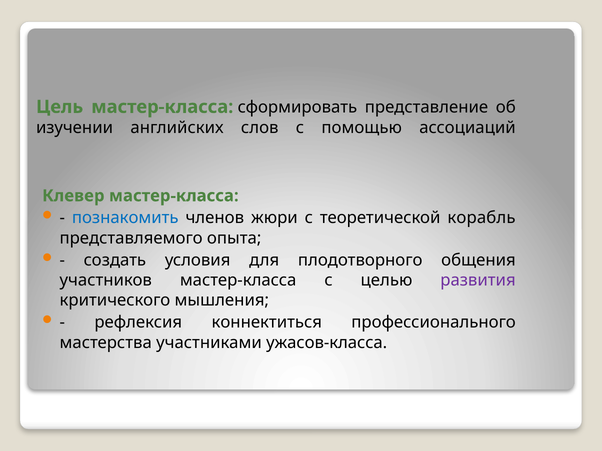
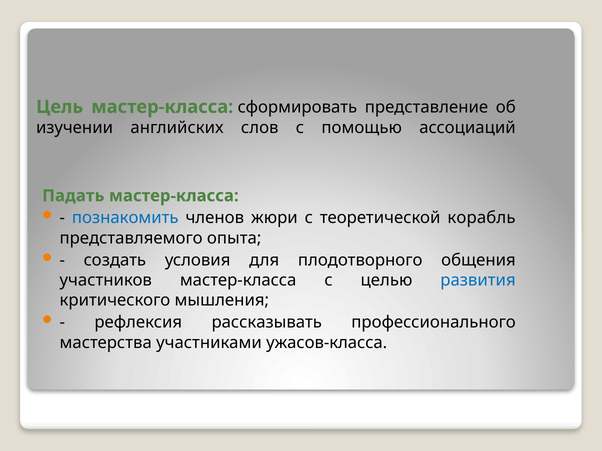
Клевер: Клевер -> Падать (73, 196)
развития colour: purple -> blue (478, 281)
коннектиться: коннектиться -> рассказывать (267, 323)
